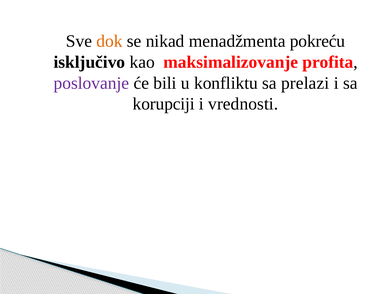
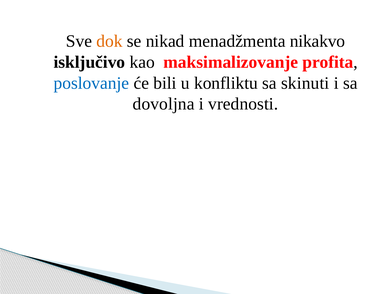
pokreću: pokreću -> nikakvo (318, 41)
poslovanje colour: purple -> blue (91, 83)
prelazi: prelazi -> skinuti (305, 83)
korupciji: korupciji -> dovoljna (164, 104)
